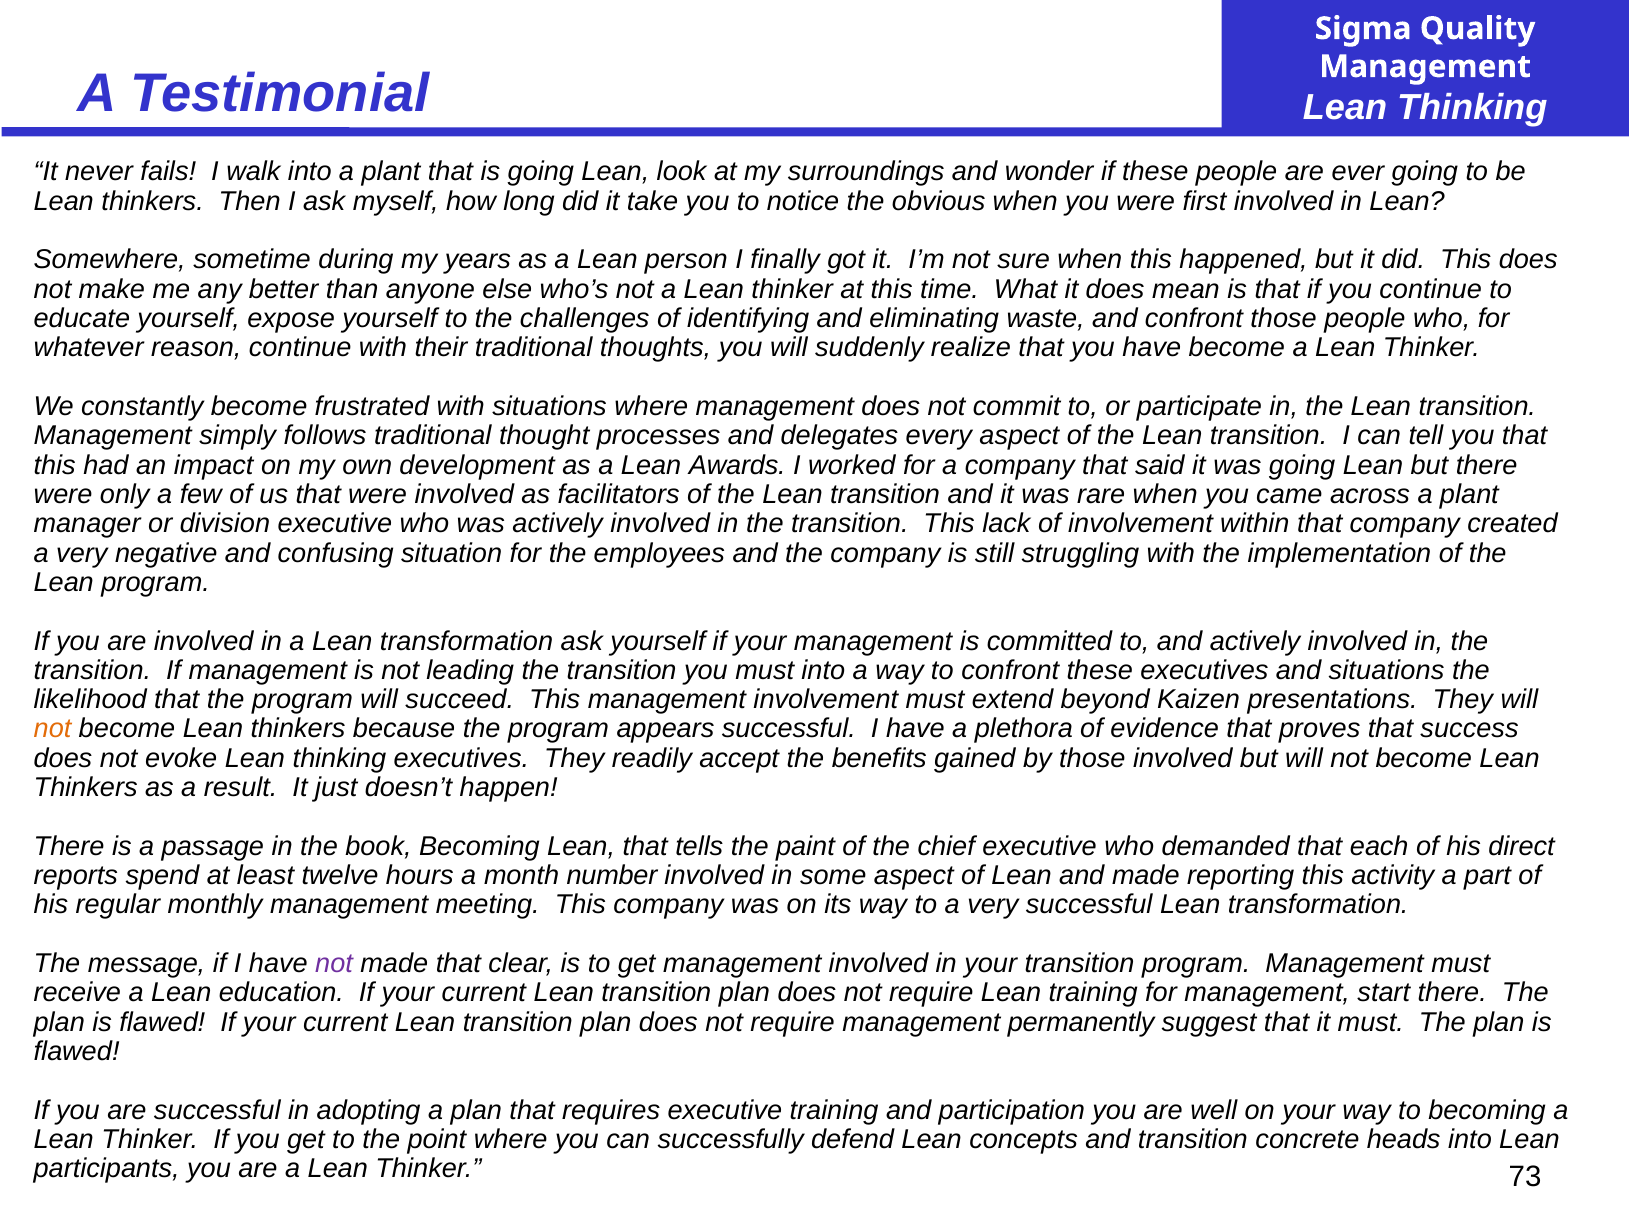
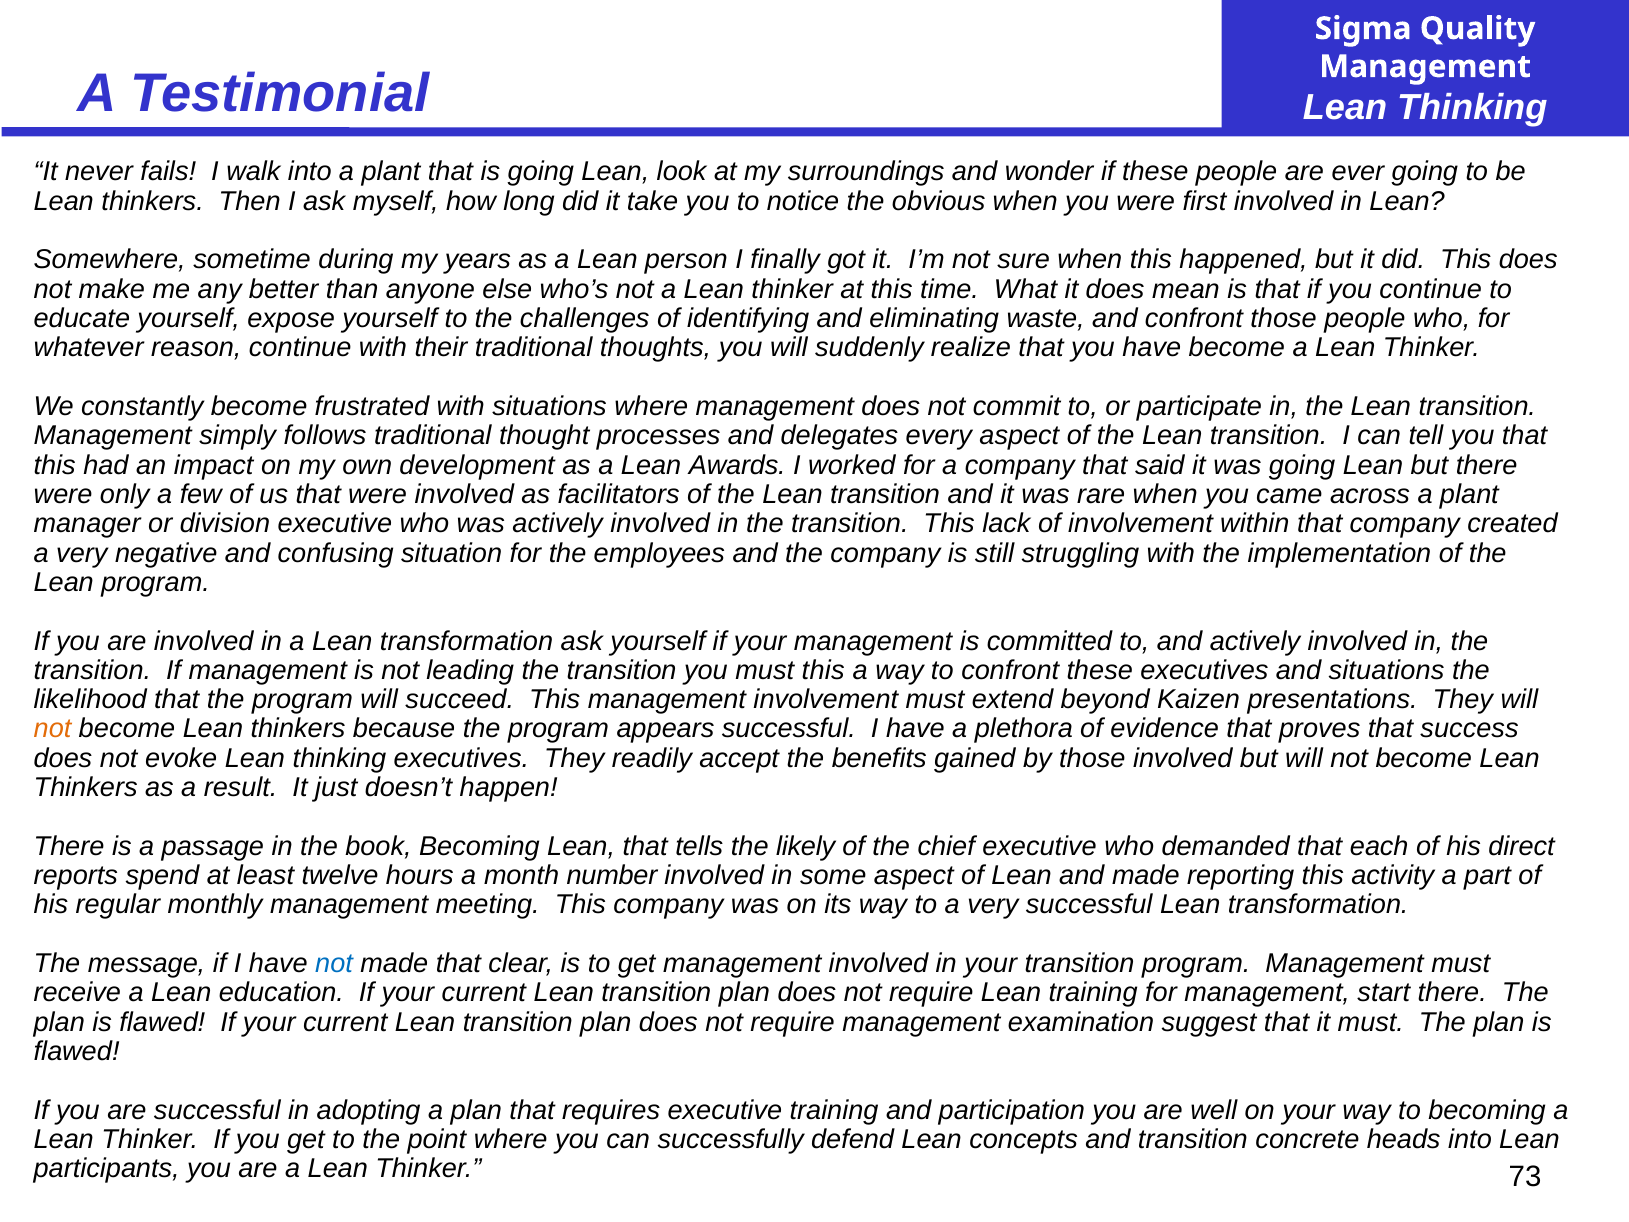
must into: into -> this (823, 670)
paint: paint -> likely (806, 846)
not colour: purple -> blue (334, 963)
permanently: permanently -> examination (1081, 1022)
